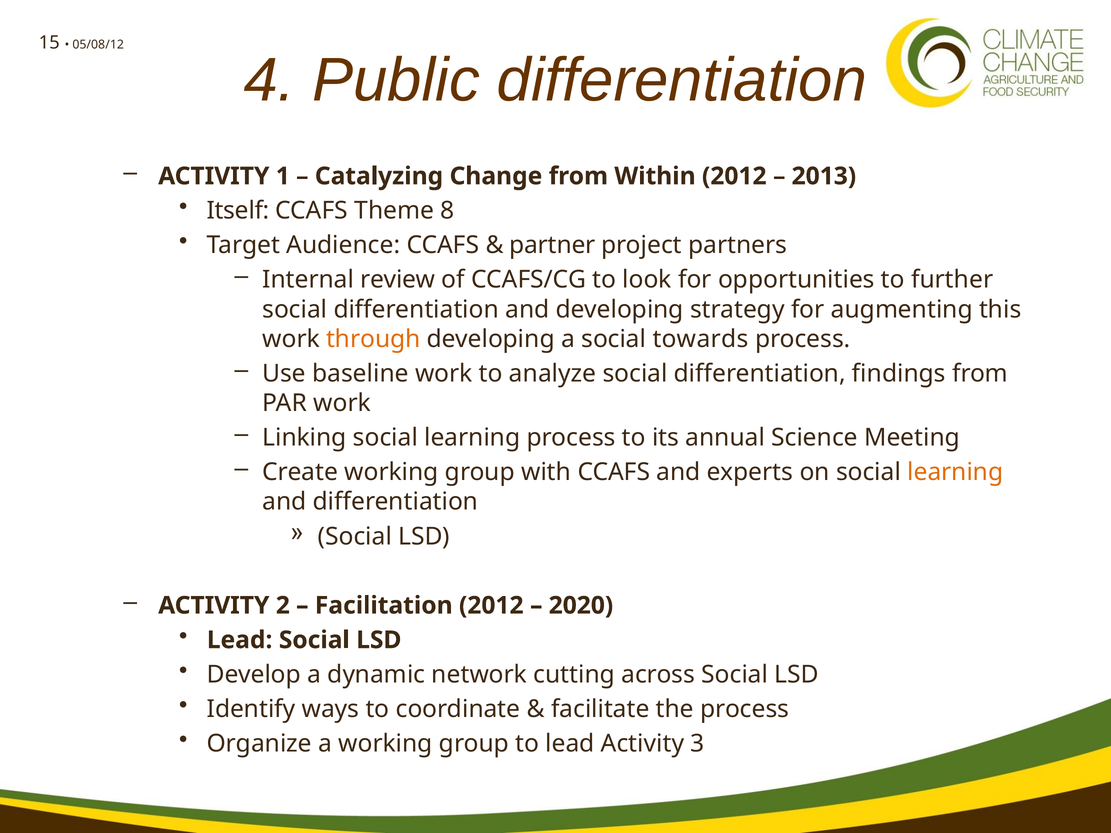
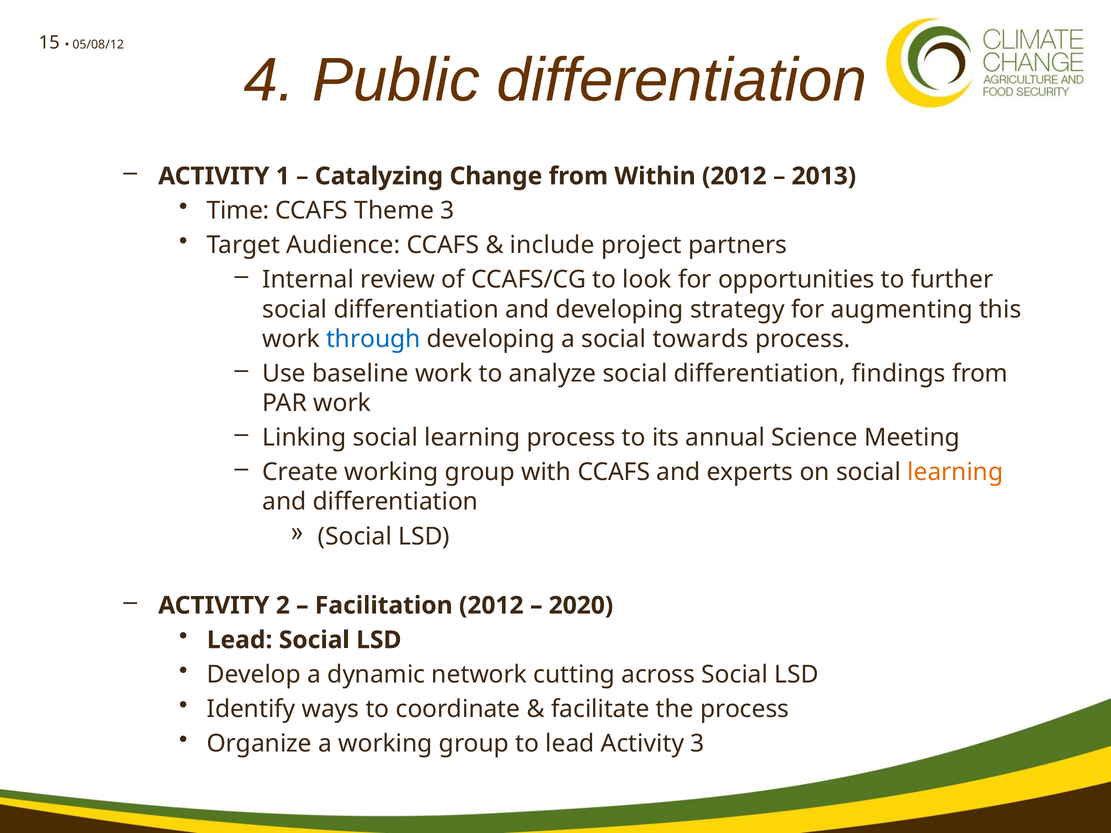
Itself: Itself -> Time (238, 211)
Theme 8: 8 -> 3 (447, 211)
partner: partner -> include (552, 245)
through colour: orange -> blue (373, 339)
